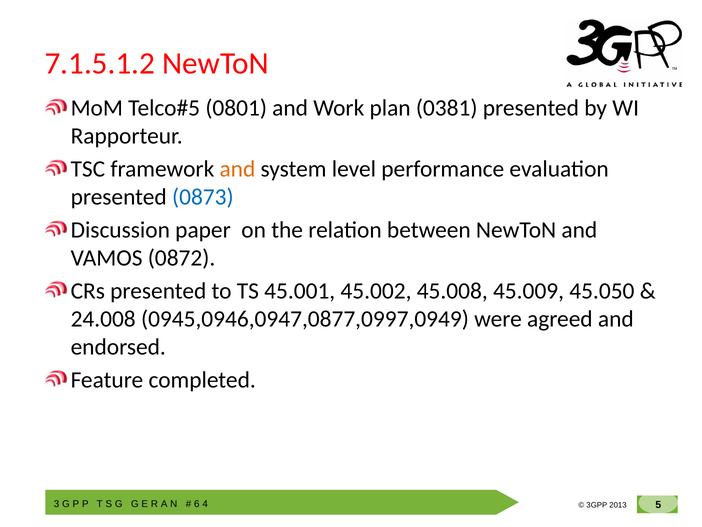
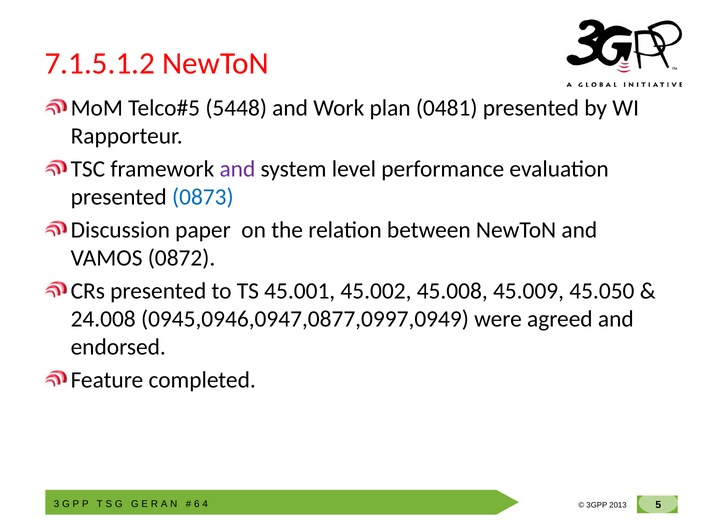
0801: 0801 -> 5448 (236, 108)
0381: 0381 -> 0481 (447, 108)
and colour: orange -> purple (237, 169)
